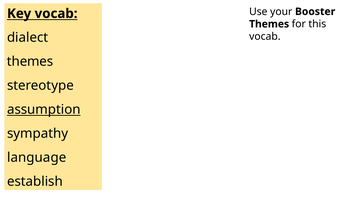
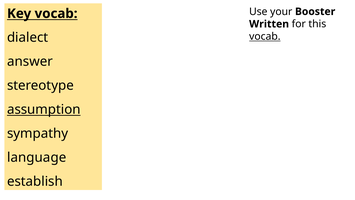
Themes: Themes -> Written (269, 24)
vocab underline: none -> present (265, 36)
themes: themes -> answer (30, 61)
